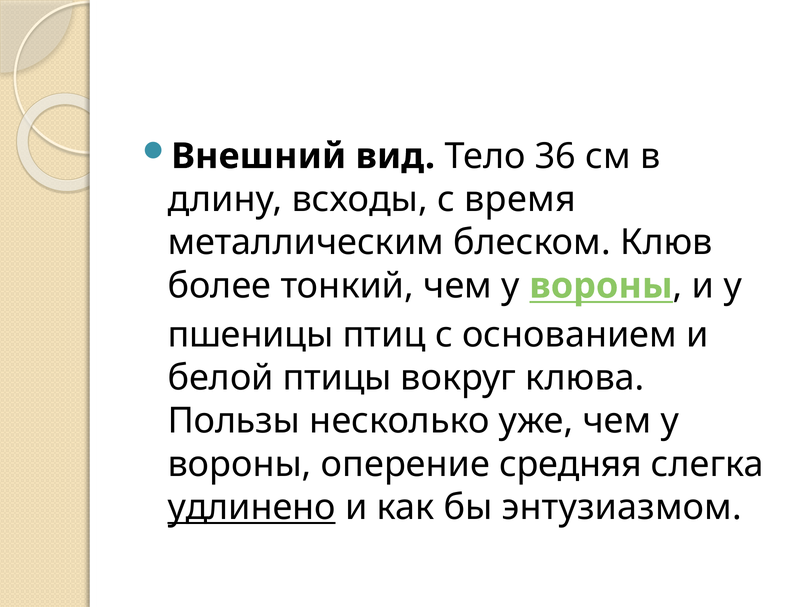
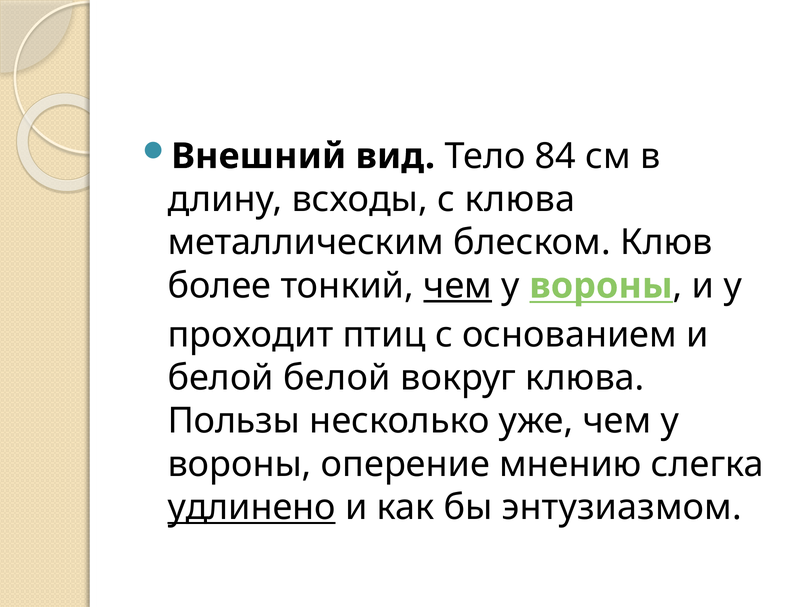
36: 36 -> 84 (555, 156)
с время: время -> клюва (520, 200)
чем underline: none -> present (458, 286)
пшеницы: пшеницы -> проходит (250, 335)
белой птицы: птицы -> белой (337, 378)
средняя: средняя -> мнению (570, 465)
